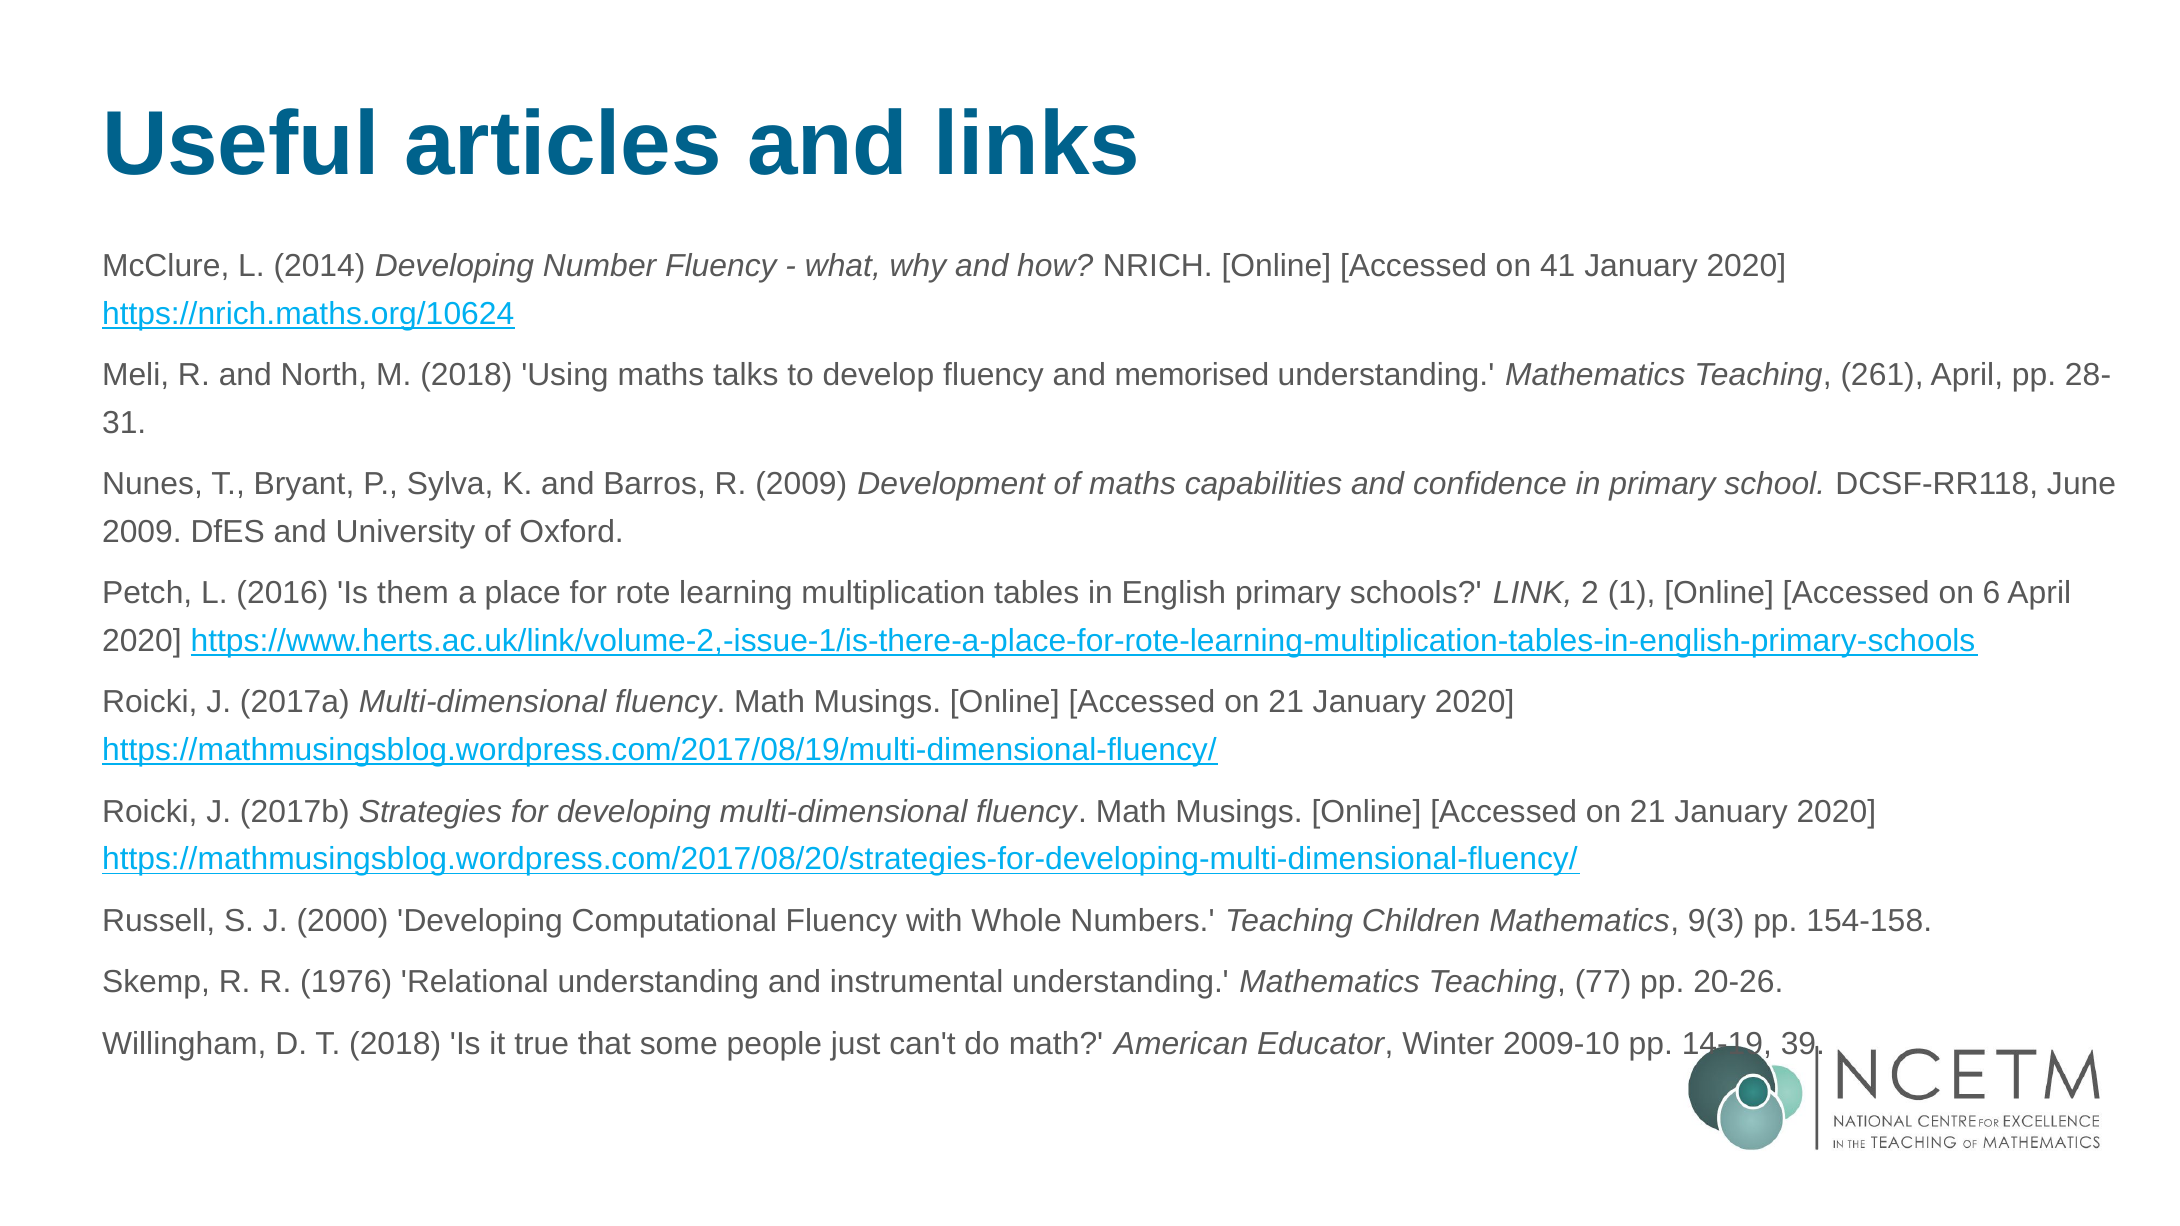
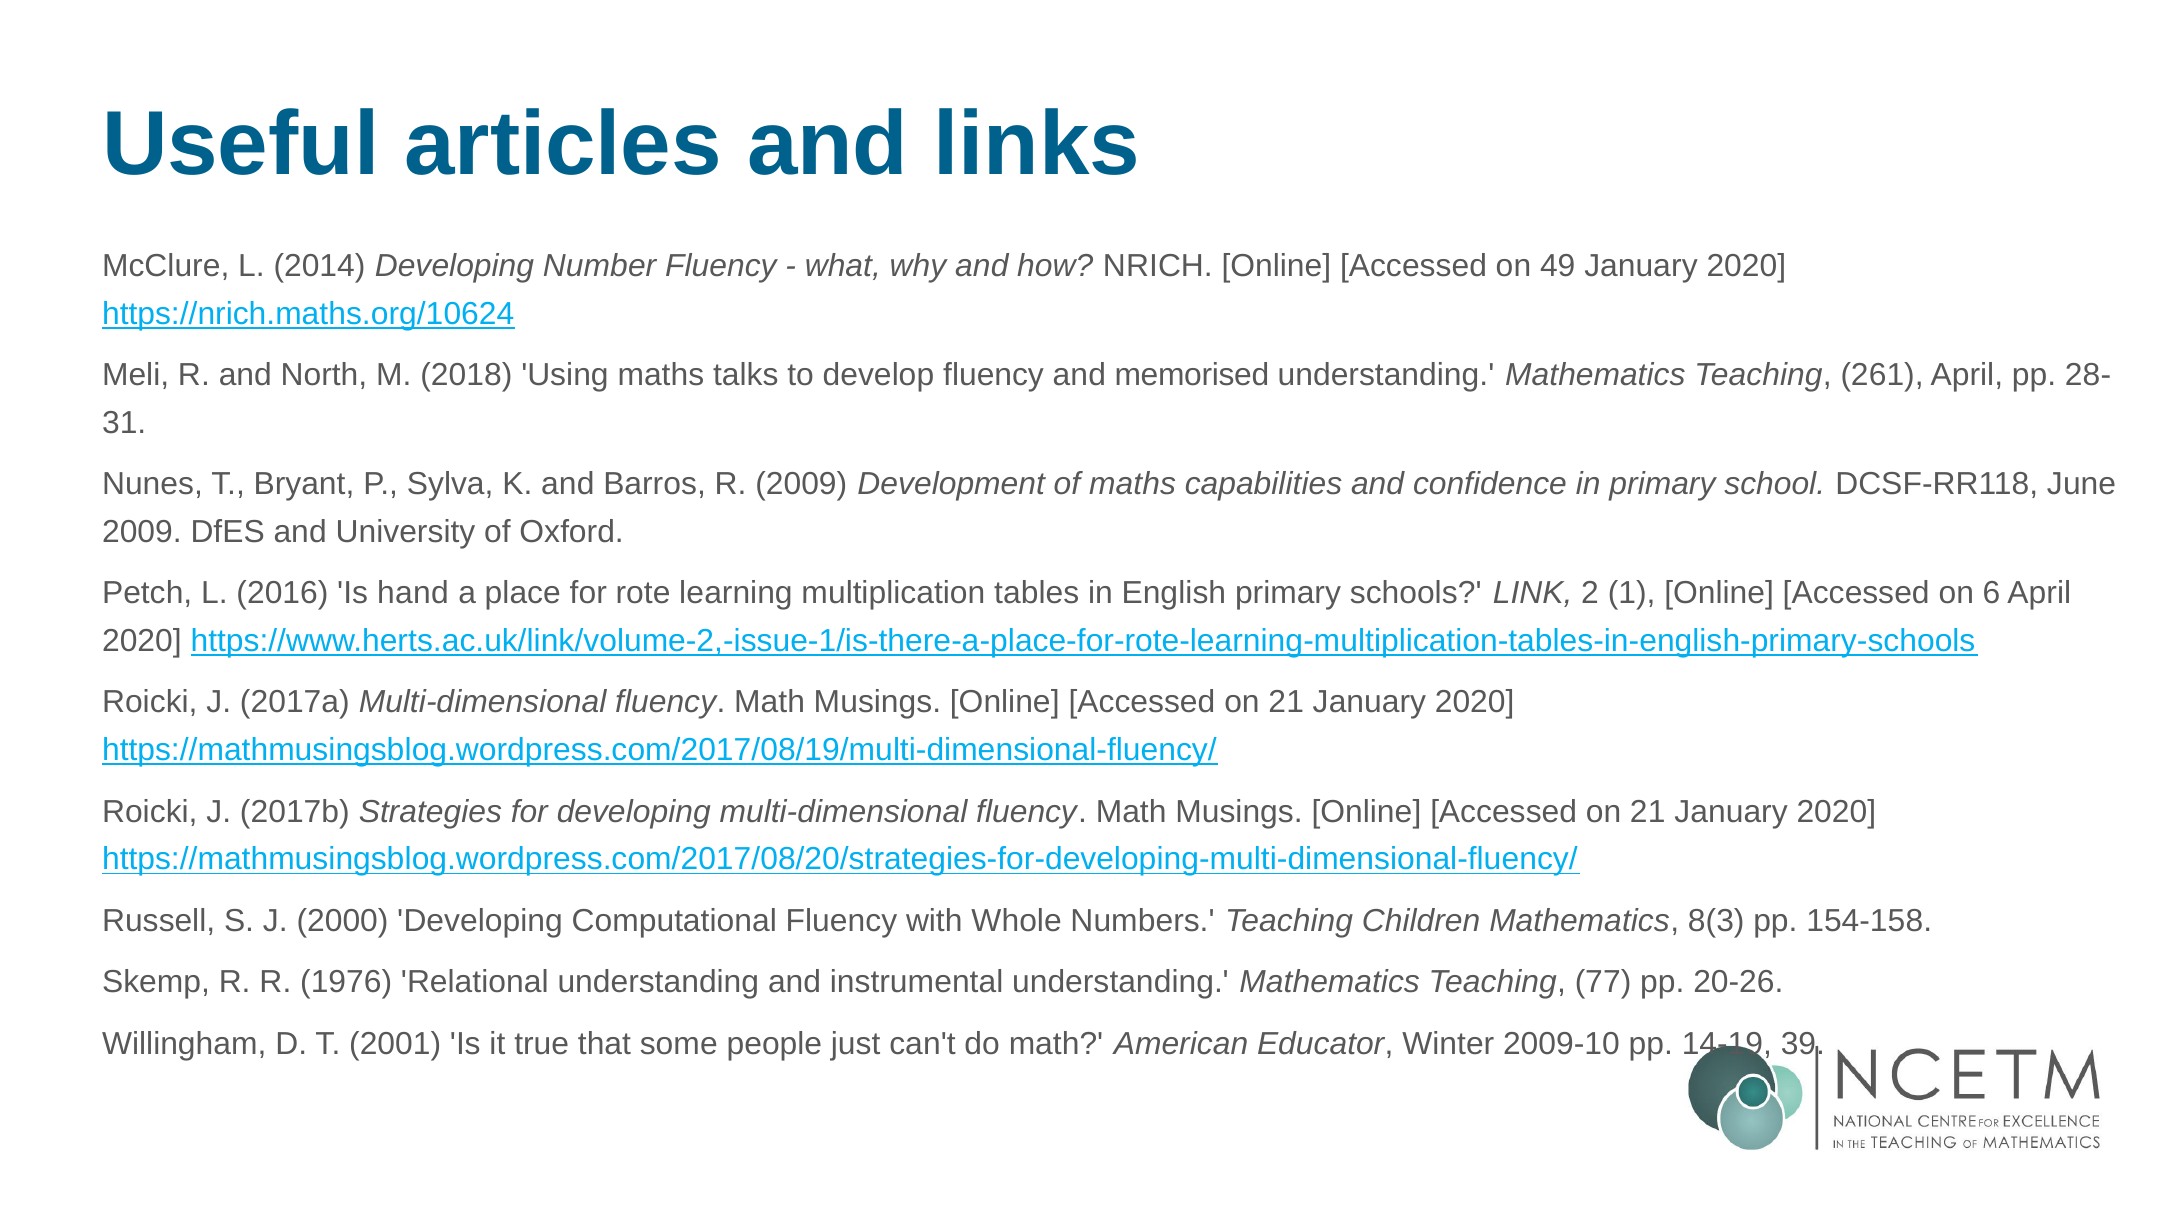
41: 41 -> 49 (1558, 266)
them: them -> hand (413, 593)
9(3: 9(3 -> 8(3 (1716, 921)
T 2018: 2018 -> 2001 (395, 1044)
